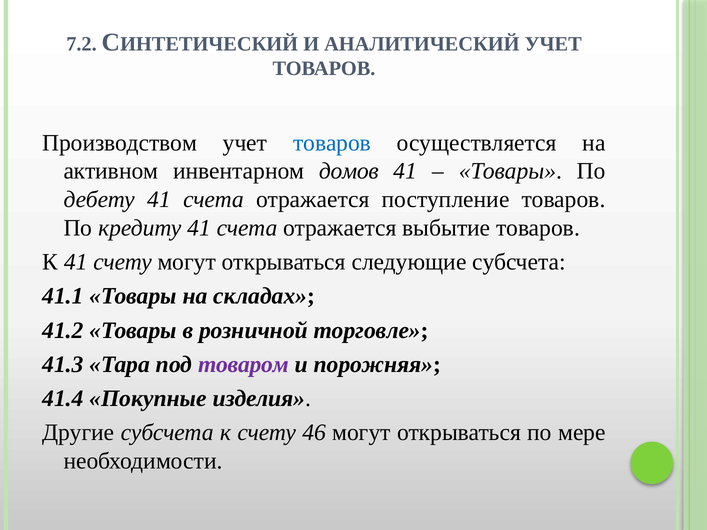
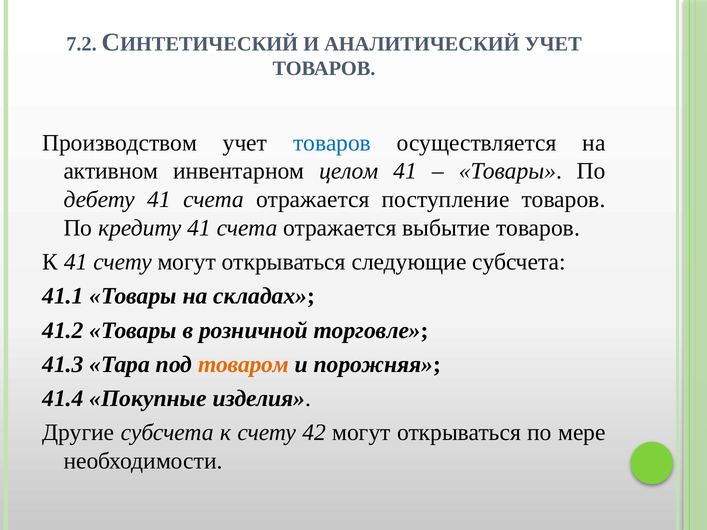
домов: домов -> целом (349, 171)
товаром colour: purple -> orange (244, 365)
46: 46 -> 42 (314, 433)
